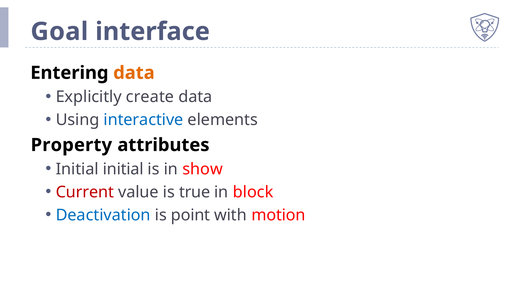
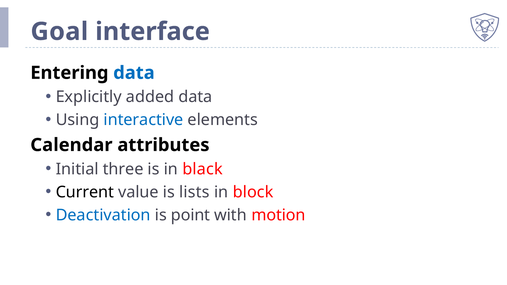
data colour: orange -> blue (134, 73)
create: create -> added (150, 97)
Property: Property -> Calendar (71, 145)
Initial initial: initial -> three (123, 169)
show: show -> black (203, 169)
Current colour: red -> black (85, 192)
true: true -> lists (194, 192)
